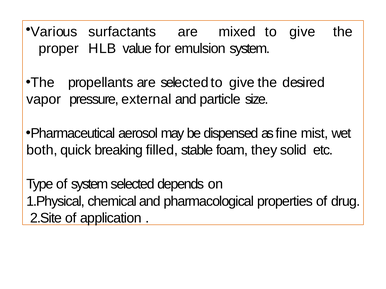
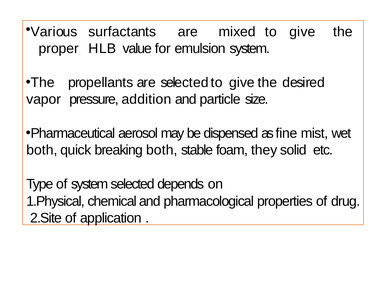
external: external -> addition (146, 99)
breaking filled: filled -> both (162, 150)
